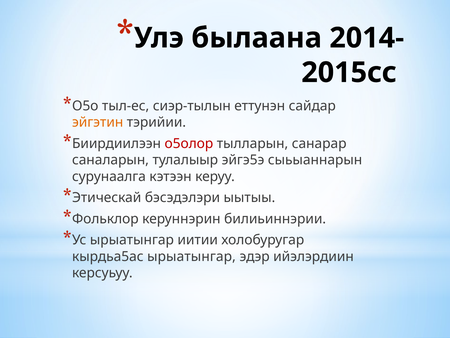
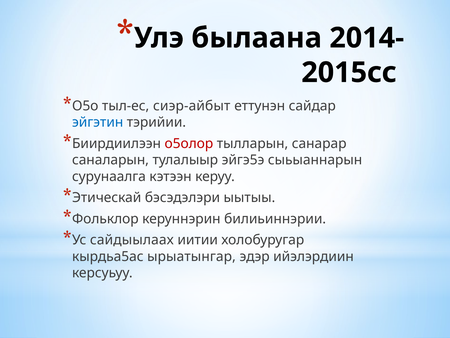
сиэр-тылын: сиэр-тылын -> сиэр-айбыт (192, 106)
эйгэтин colour: orange -> blue (98, 122)
Ус ырыатынгар: ырыатынгар -> сайдыылаах (132, 240)
